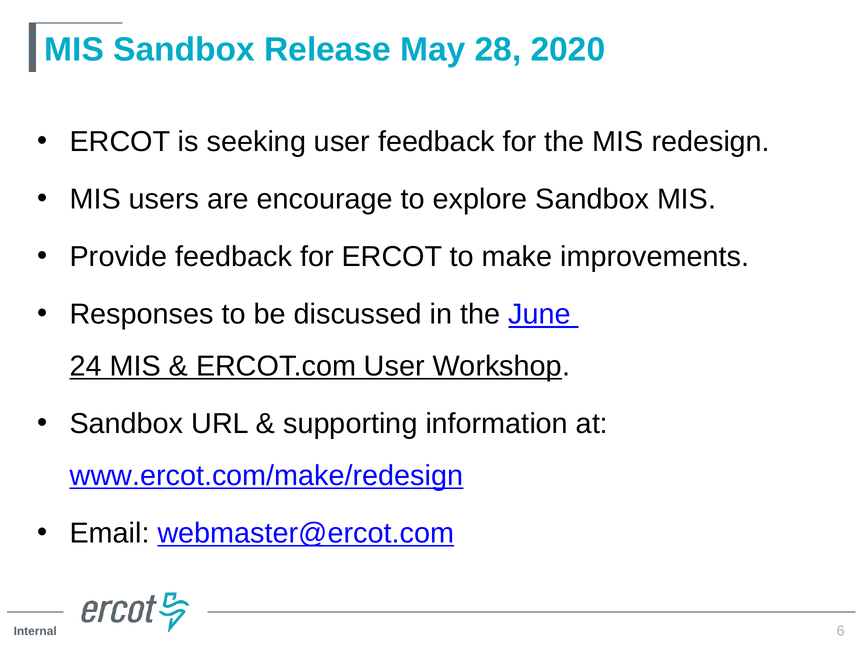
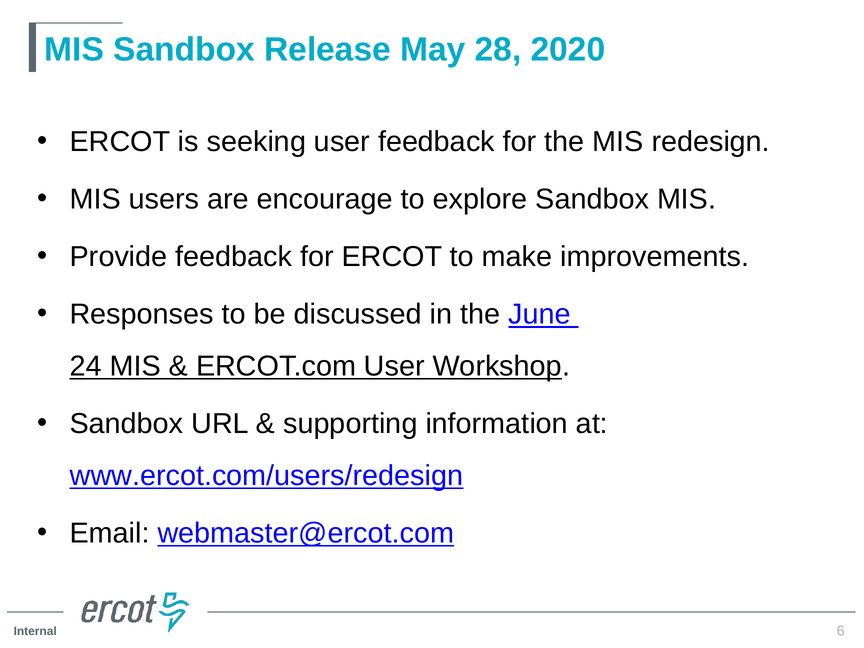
www.ercot.com/make/redesign: www.ercot.com/make/redesign -> www.ercot.com/users/redesign (267, 476)
